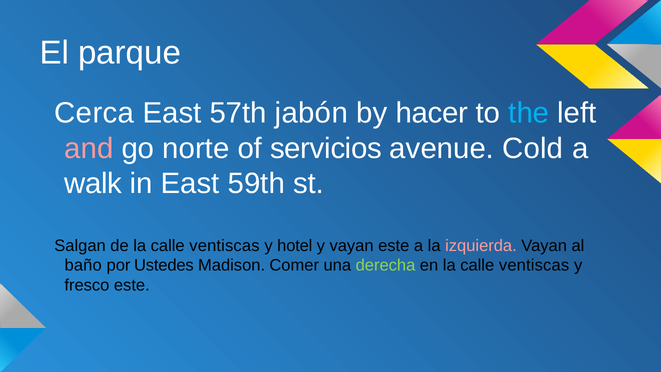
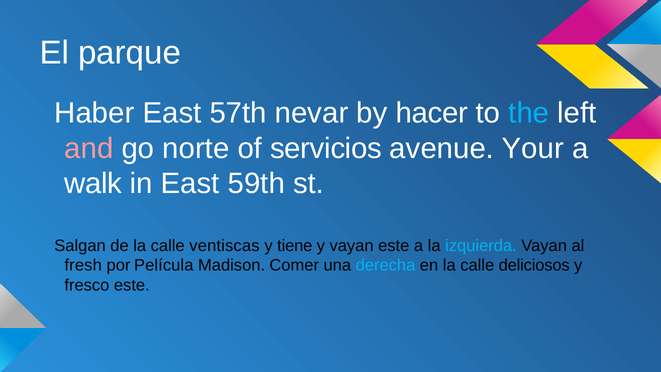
Cerca: Cerca -> Haber (94, 113)
jabón: jabón -> nevar (312, 113)
Cold: Cold -> Your (533, 148)
hotel: hotel -> tiene (295, 245)
izquierda colour: pink -> light blue (481, 245)
baño: baño -> fresh (83, 265)
Ustedes: Ustedes -> Película (164, 265)
derecha colour: light green -> light blue (386, 265)
en la calle ventiscas: ventiscas -> deliciosos (534, 265)
